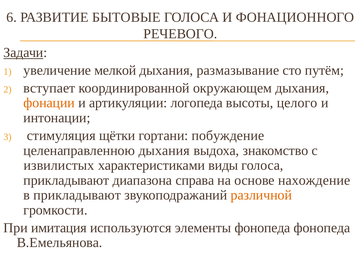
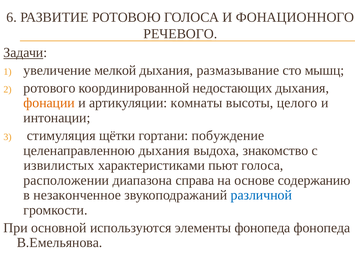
БЫТОВЫЕ: БЫТОВЫЕ -> РОТОВОЮ (126, 17)
путём: путём -> мышц (324, 70)
вступает: вступает -> ротового (49, 88)
окружающем: окружающем -> недостающих (233, 88)
логопеда: логопеда -> комнаты (197, 103)
виды: виды -> пьют (223, 166)
прикладывают: прикладывают -> расположении (66, 180)
нахождение: нахождение -> содержанию (314, 180)
в прикладывают: прикладывают -> незаконченное (77, 195)
различной colour: orange -> blue (261, 195)
имитация: имитация -> основной (59, 228)
